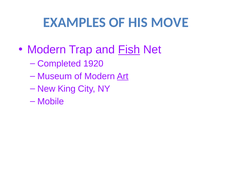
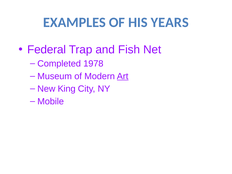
MOVE: MOVE -> YEARS (170, 22)
Modern: Modern -> Federal (47, 50)
Fish underline: present -> none (129, 50)
1920: 1920 -> 1978 (93, 64)
